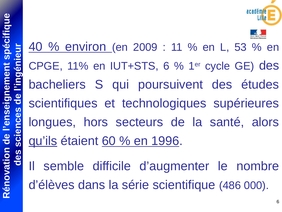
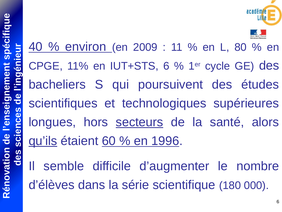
53: 53 -> 80 (241, 47)
secteurs underline: none -> present (139, 122)
486: 486 -> 180 (230, 185)
